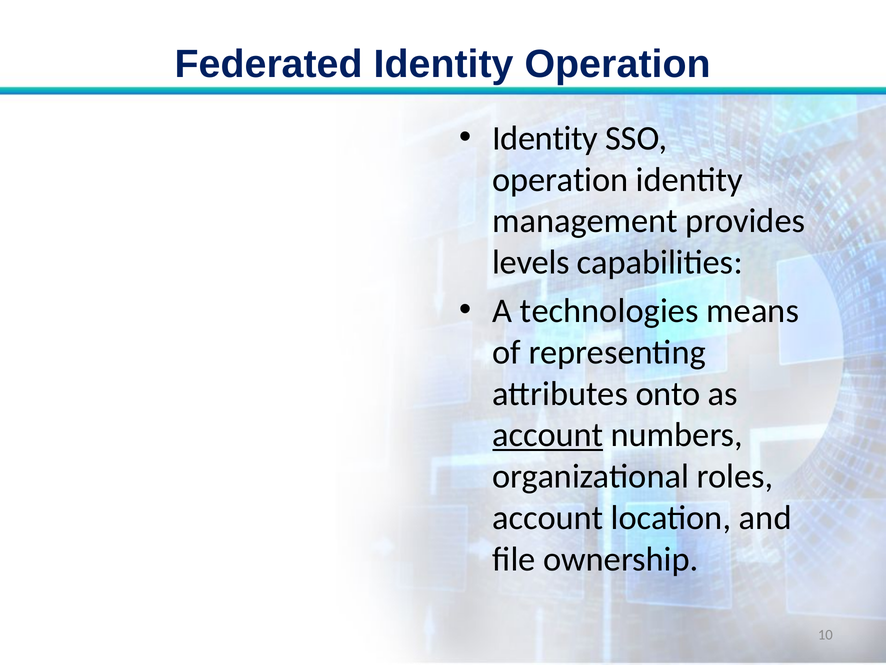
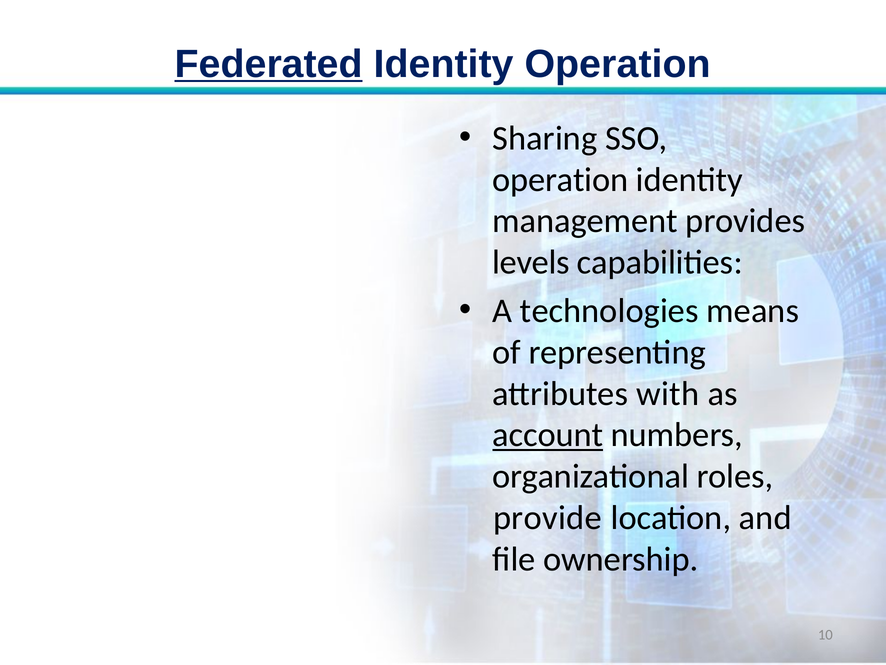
Federated underline: none -> present (269, 64)
Identity: Identity -> Sharing (545, 138)
onto: onto -> with (668, 393)
account: account -> provide (547, 517)
